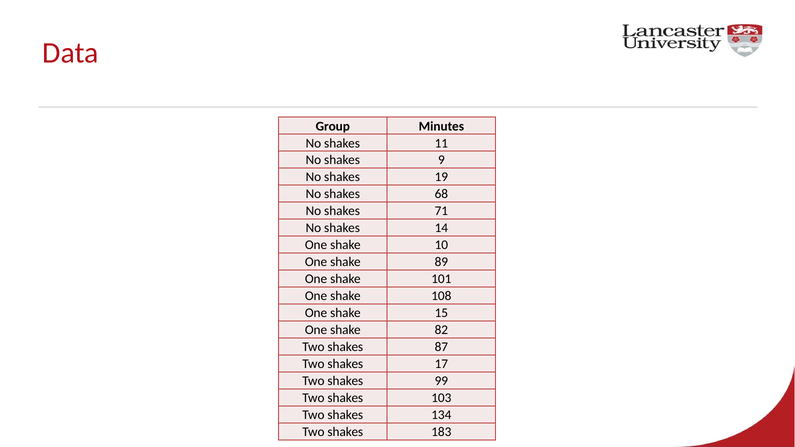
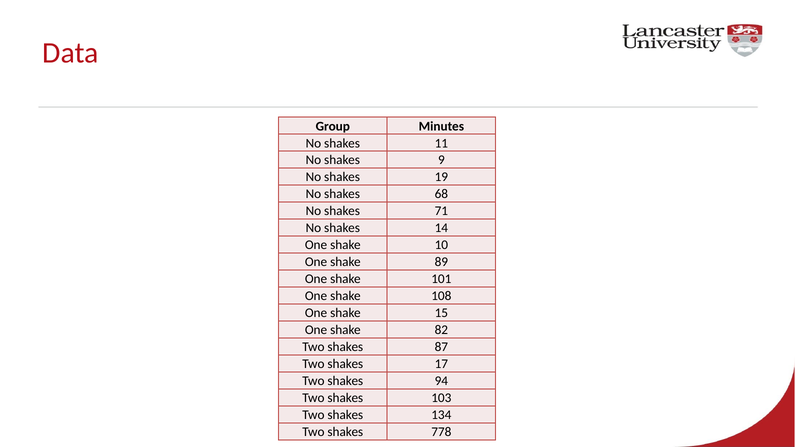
99: 99 -> 94 (441, 381)
183: 183 -> 778 (441, 432)
